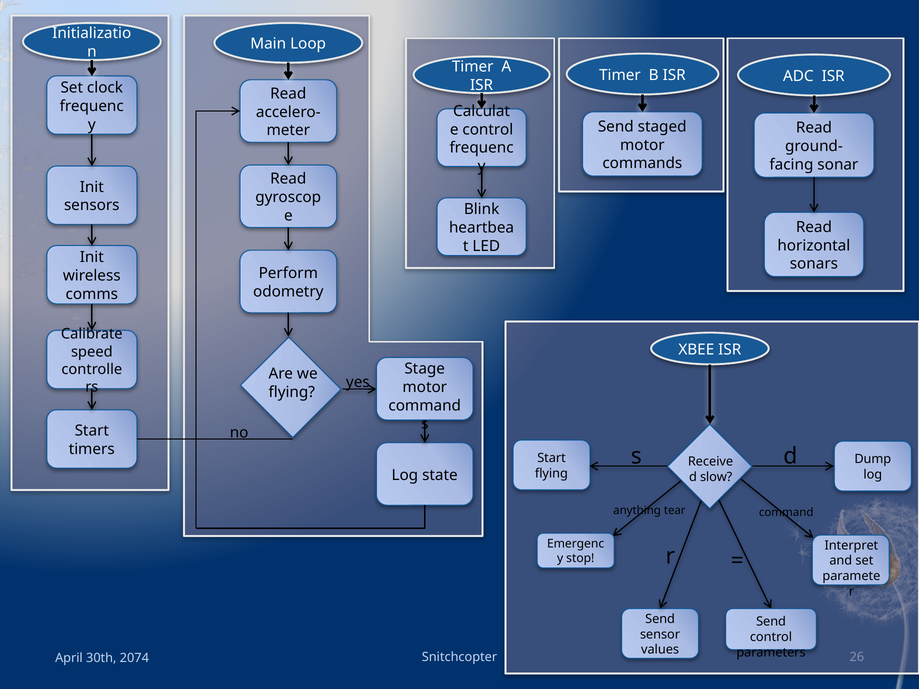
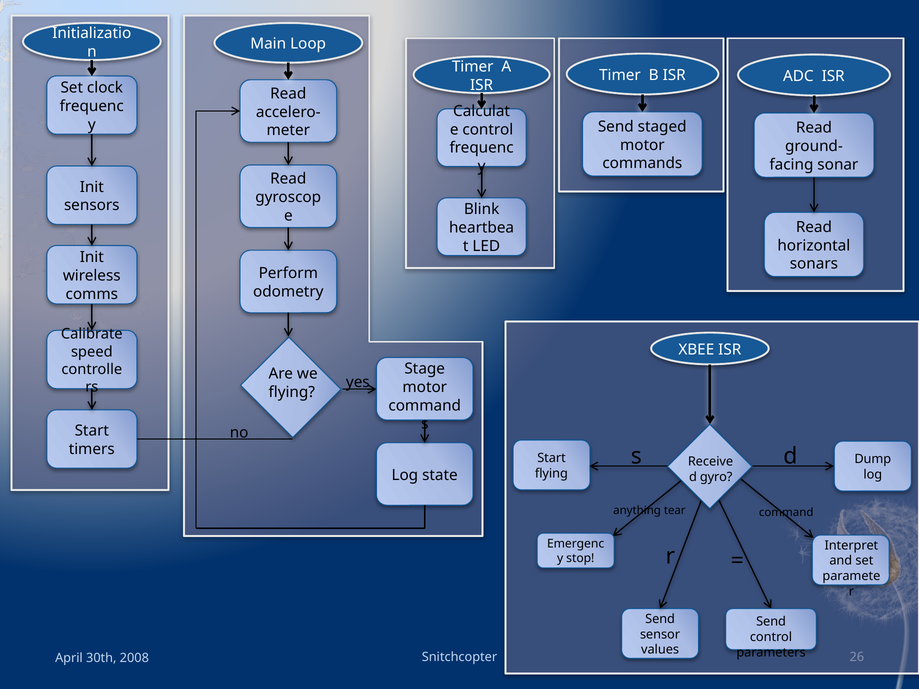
slow: slow -> gyro (716, 477)
2074: 2074 -> 2008 (134, 658)
